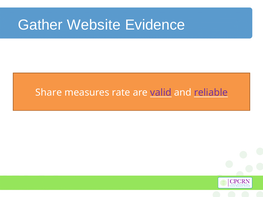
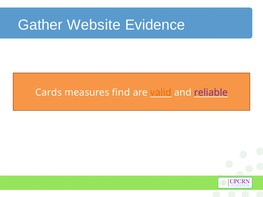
Share: Share -> Cards (49, 93)
rate: rate -> find (121, 93)
valid colour: purple -> orange (161, 93)
